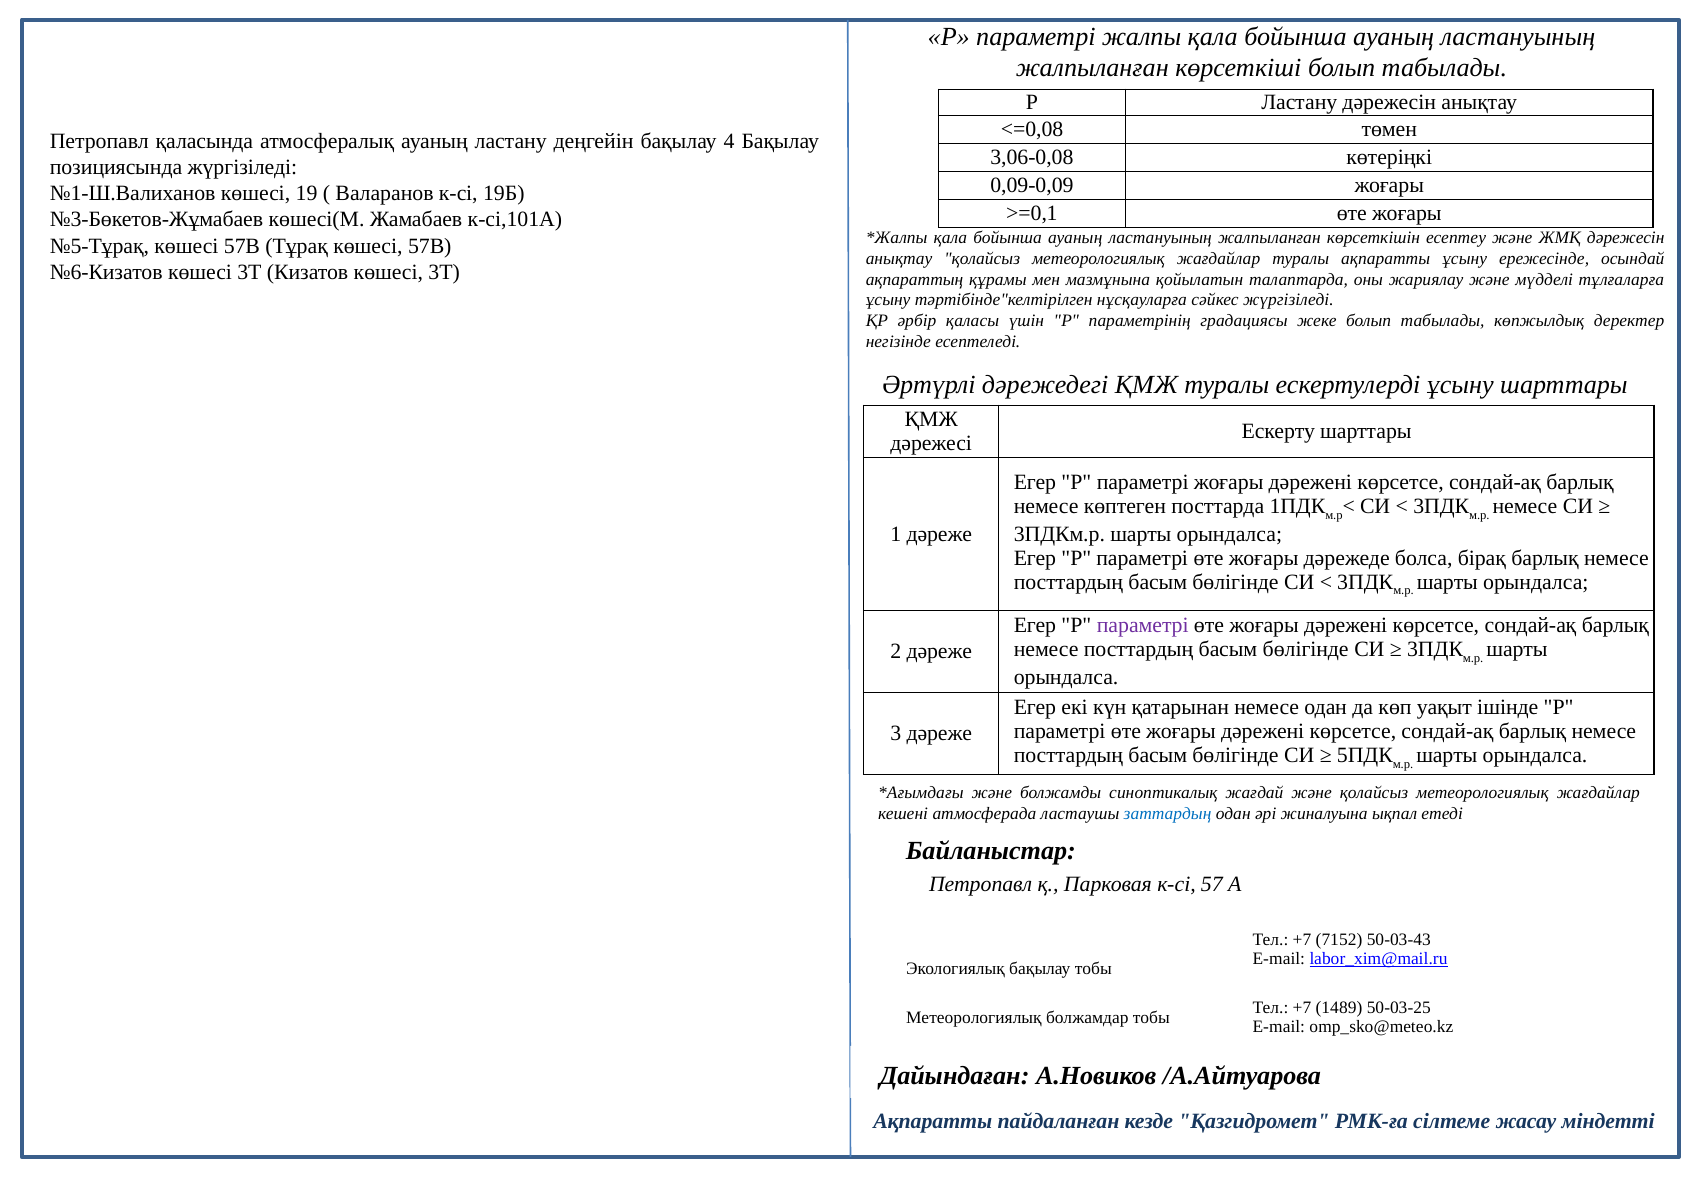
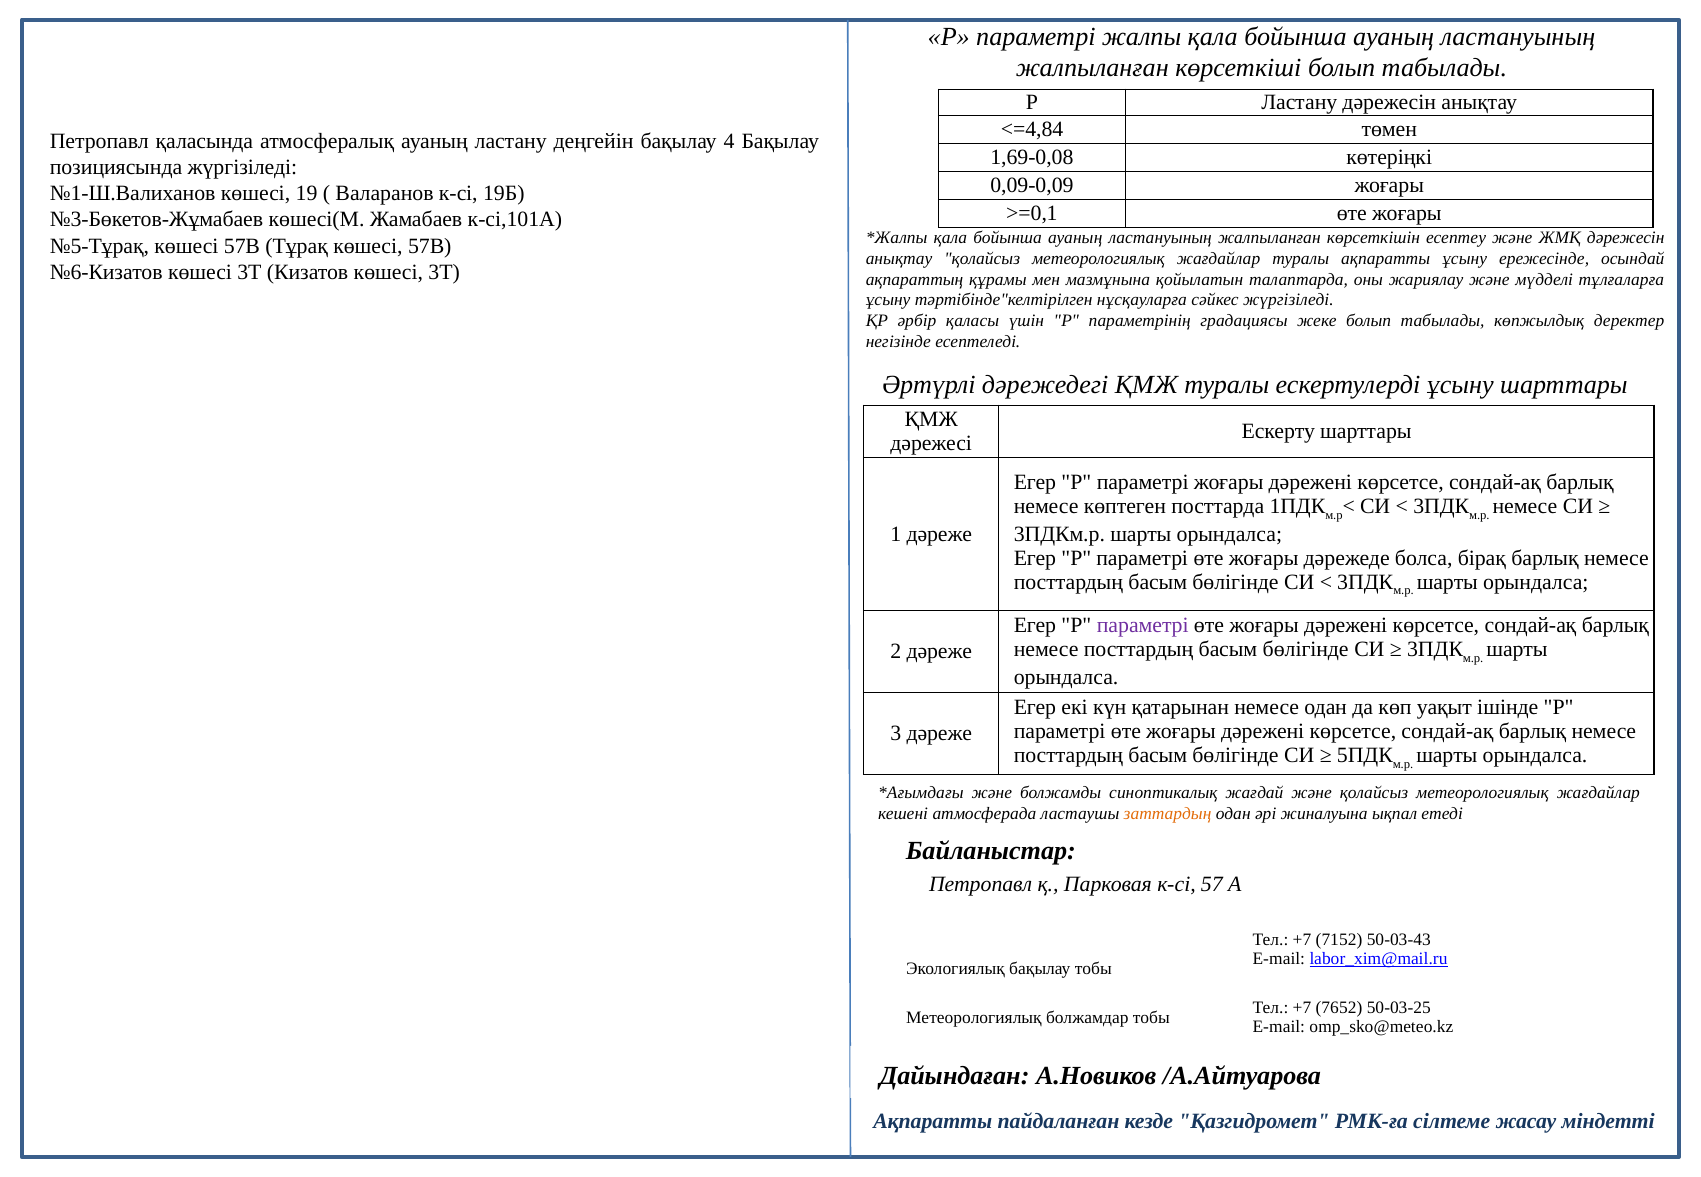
<=0,08: <=0,08 -> <=4,84 (1032, 129)
3,06-0,08: 3,06-0,08 -> 1,69-0,08 (1032, 157)
заттардың colour: blue -> orange (1168, 814)
1489: 1489 -> 7652 (1339, 1008)
